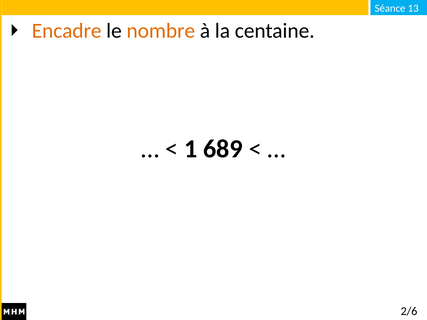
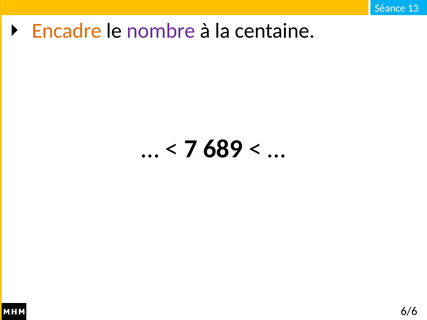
nombre colour: orange -> purple (161, 31)
1: 1 -> 7 (191, 149)
2/6: 2/6 -> 6/6 (409, 312)
